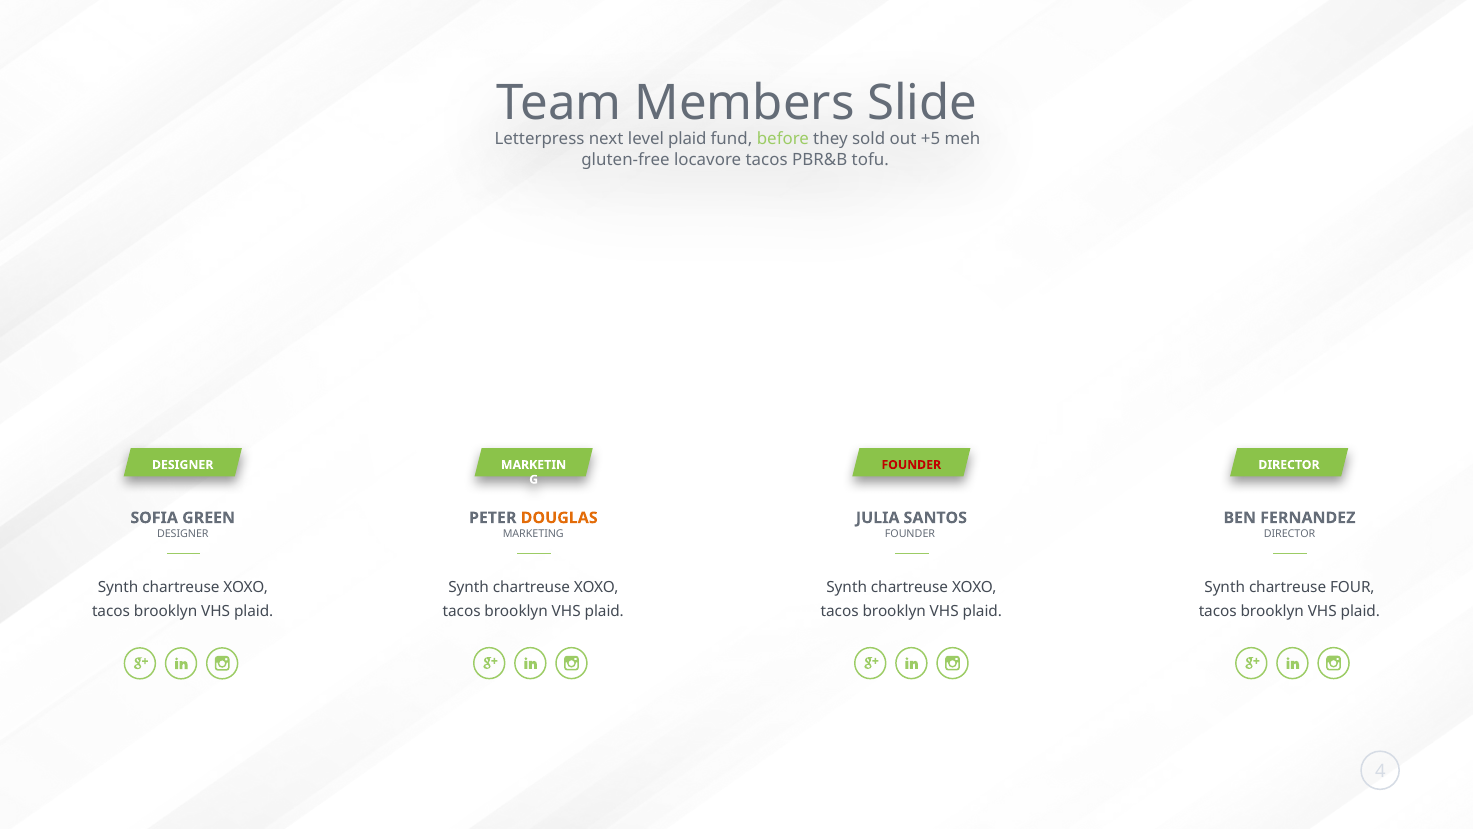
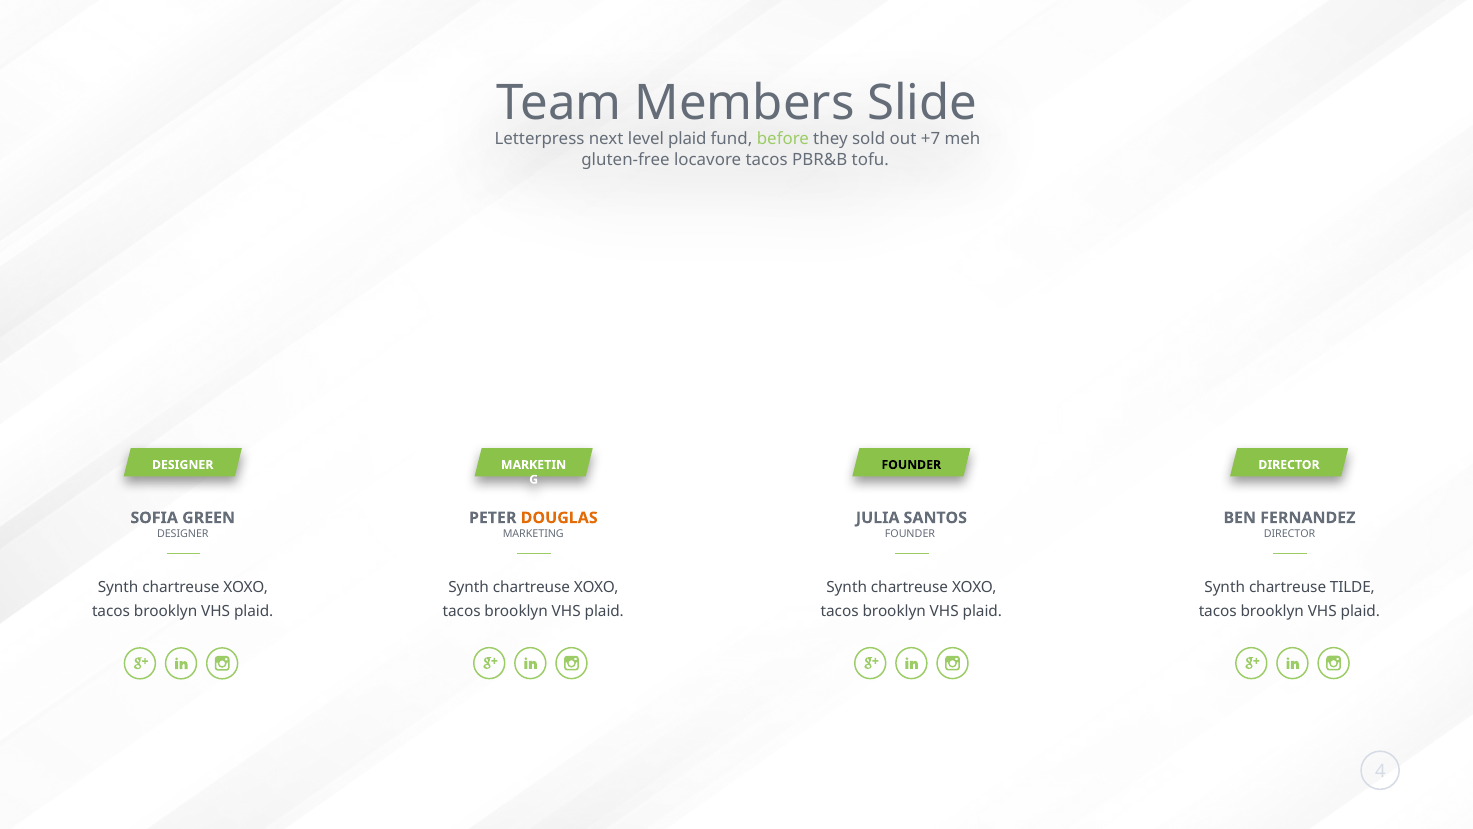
+5: +5 -> +7 (931, 139)
FOUNDER colour: red -> black (911, 465)
FOUR: FOUR -> TILDE (1352, 587)
